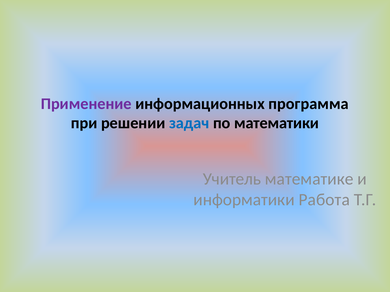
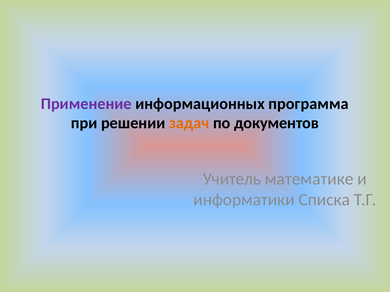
задач colour: blue -> orange (189, 123)
математики: математики -> документов (277, 123)
Работа: Работа -> Списка (324, 200)
